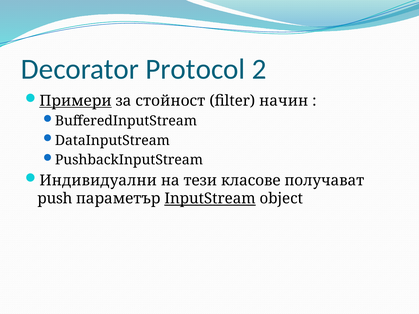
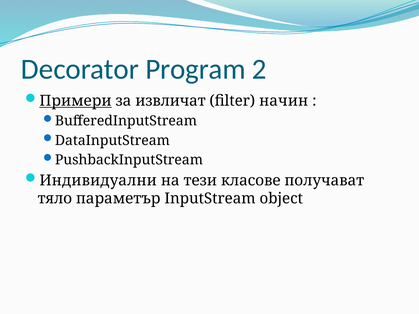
Protocol: Protocol -> Program (196, 69)
стойност: стойност -> извличат (171, 101)
push: push -> тяло (55, 199)
InputStream underline: present -> none (210, 199)
